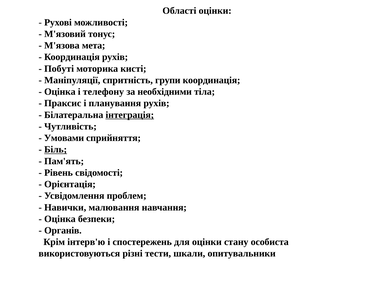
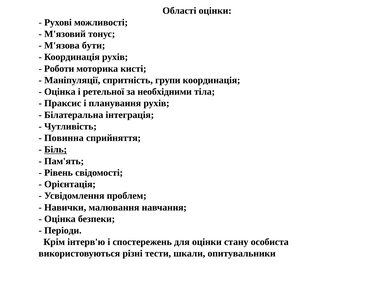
мета: мета -> бути (94, 45)
Побуті: Побуті -> Роботи (59, 69)
телефону: телефону -> ретельної (104, 92)
інтеграція underline: present -> none (130, 115)
Умовами: Умовами -> Повинна (64, 138)
Органів: Органів -> Періоди (63, 230)
